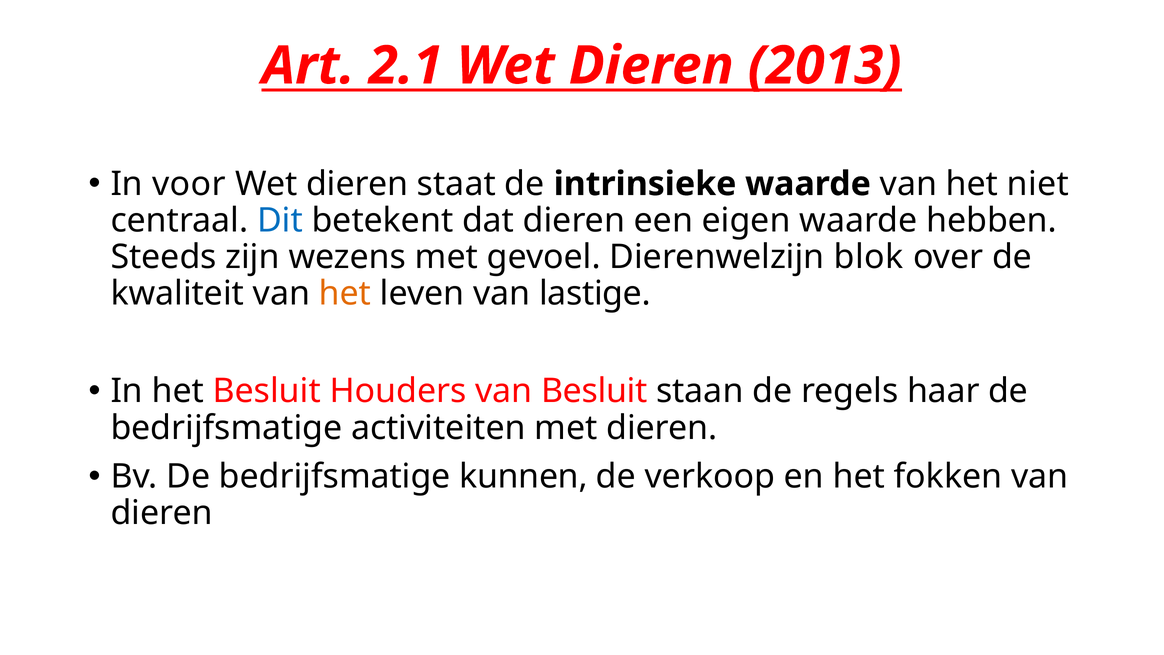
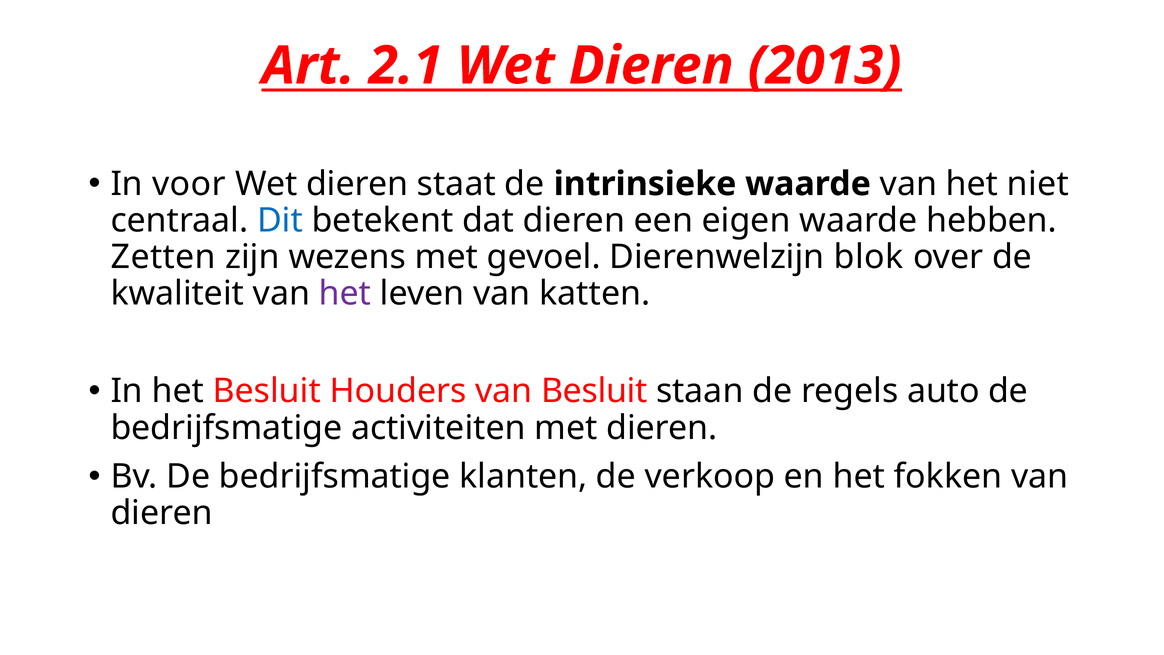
Steeds: Steeds -> Zetten (163, 257)
het colour: orange -> purple (345, 294)
lastige: lastige -> katten (595, 294)
haar: haar -> auto (943, 391)
kunnen: kunnen -> klanten (523, 476)
